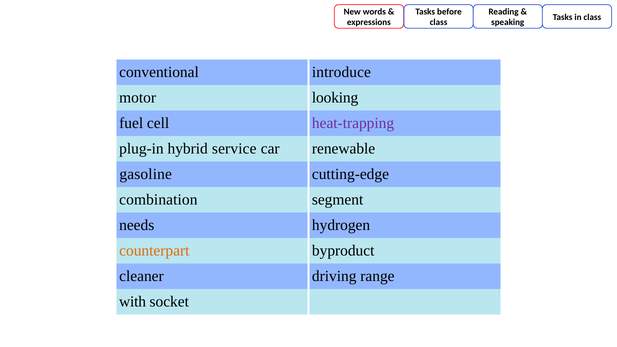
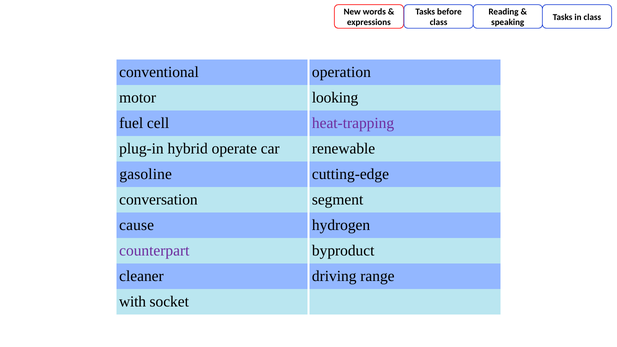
introduce: introduce -> operation (341, 72)
service: service -> operate (234, 149)
combination: combination -> conversation (158, 200)
needs: needs -> cause (137, 225)
counterpart colour: orange -> purple (154, 251)
